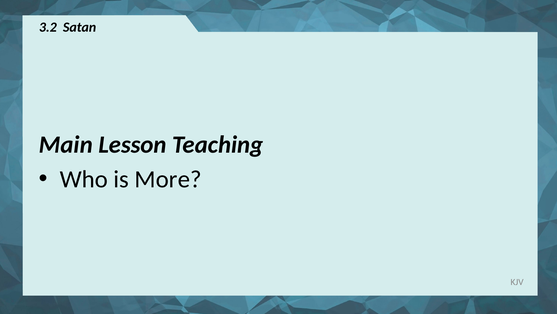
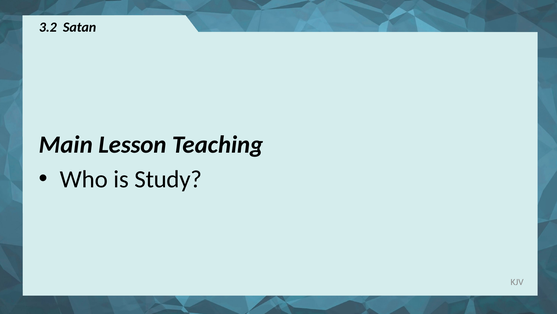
More: More -> Study (168, 179)
